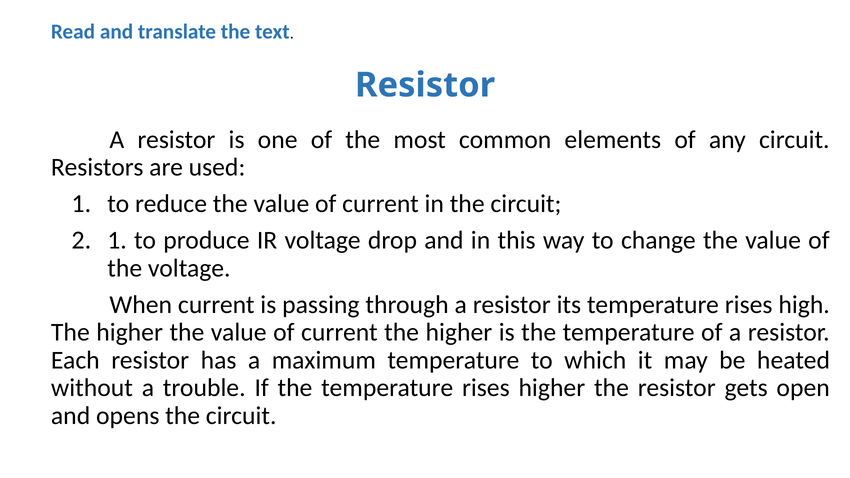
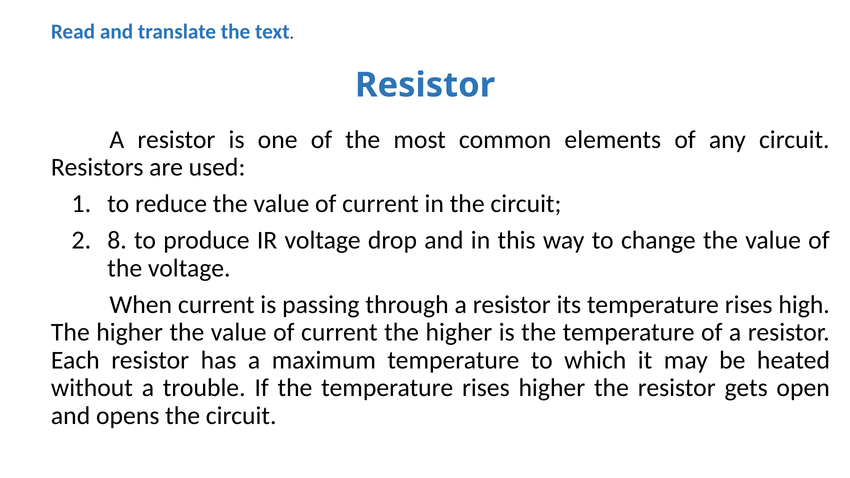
2 1: 1 -> 8 (117, 241)
